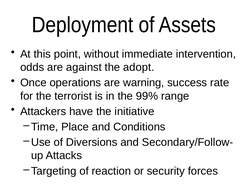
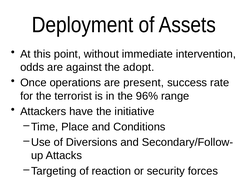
warning: warning -> present (144, 83)
99%: 99% -> 96% (147, 96)
